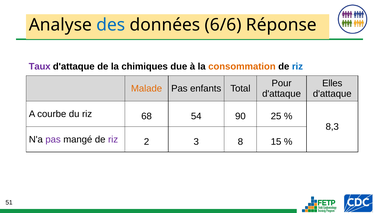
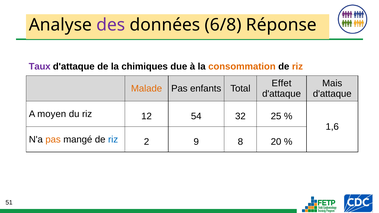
des colour: blue -> purple (111, 25)
6/6: 6/6 -> 6/8 (223, 25)
riz colour: blue -> orange (297, 66)
Pour: Pour -> Effet (282, 83)
Elles: Elles -> Mais (332, 83)
courbe: courbe -> moyen (52, 114)
68: 68 -> 12 (147, 116)
90: 90 -> 32 (240, 116)
8,3: 8,3 -> 1,6 (332, 127)
pas colour: purple -> orange (53, 140)
riz colour: purple -> blue (113, 140)
3: 3 -> 9 (196, 142)
15: 15 -> 20 (276, 142)
